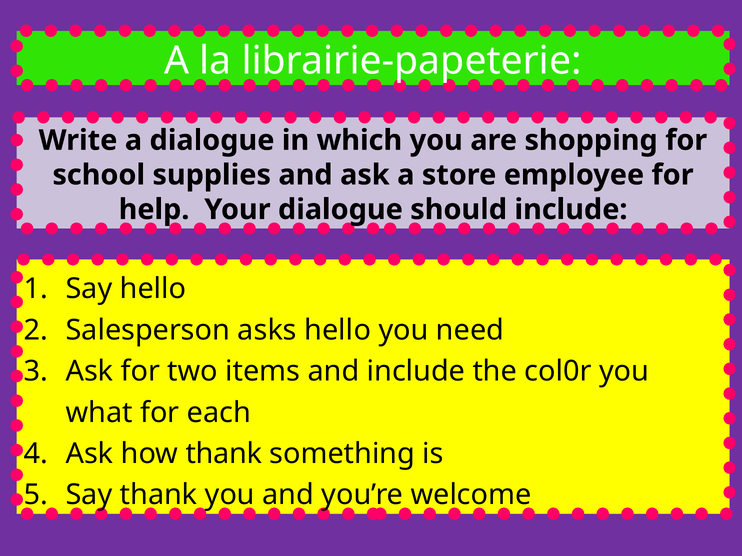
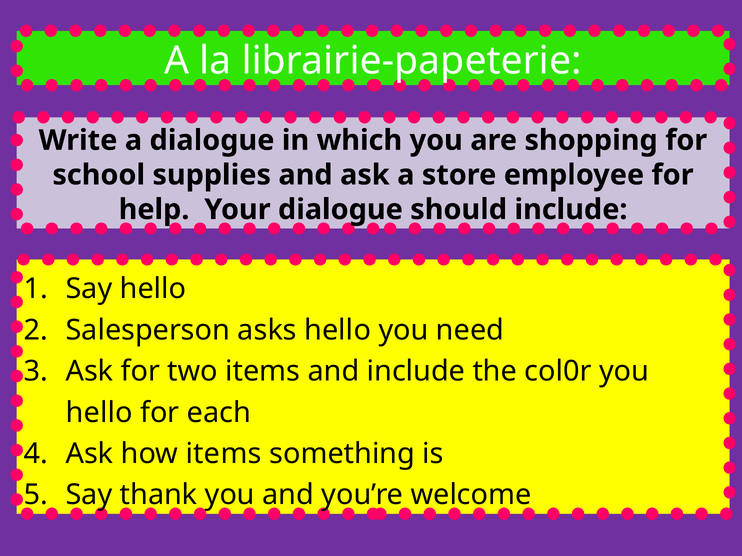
what: what -> hello (99, 413)
how thank: thank -> items (224, 454)
